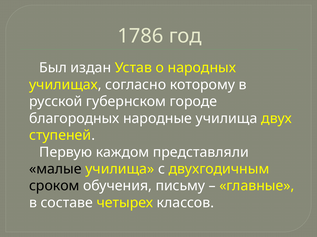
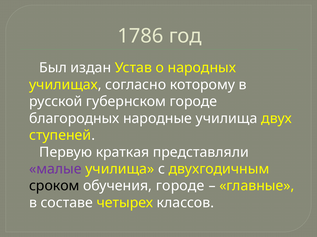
каждом: каждом -> краткая (123, 153)
малые colour: black -> purple (55, 170)
обучения письму: письму -> городе (180, 186)
